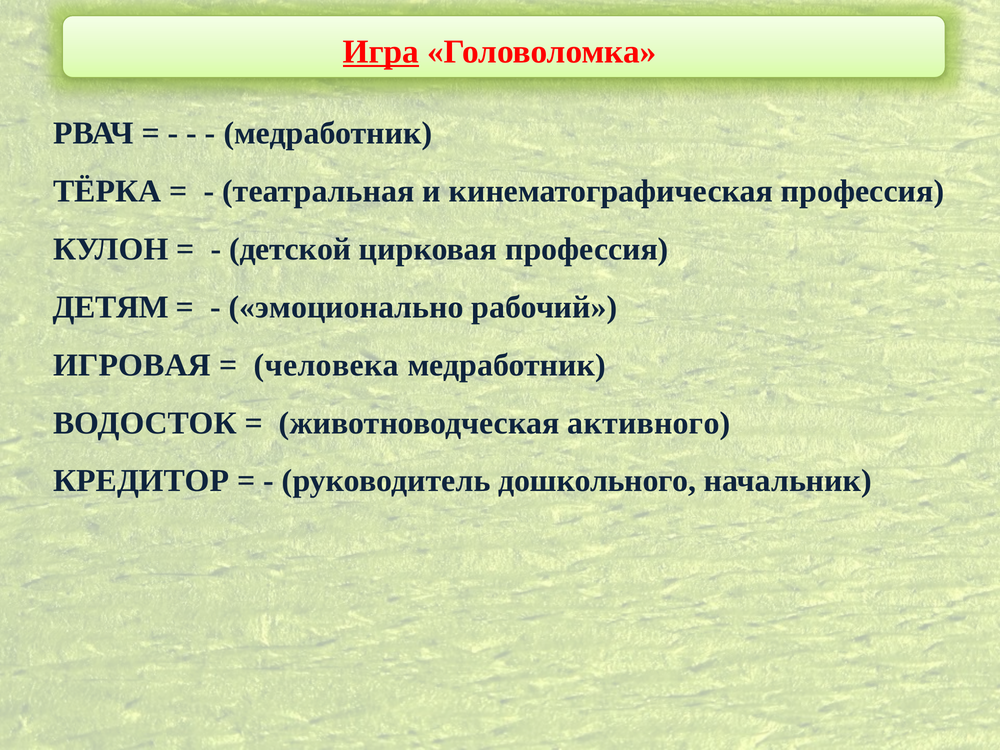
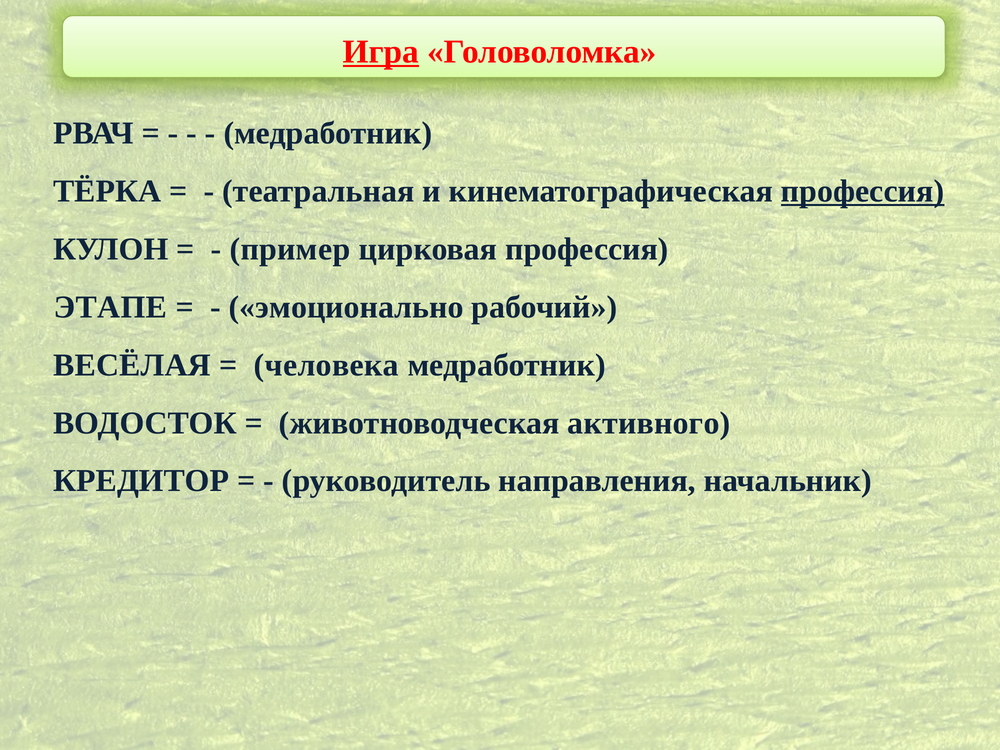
профессия underline: none -> present (863, 191)
детской: детской -> пример (290, 249)
ДЕТЯМ: ДЕТЯМ -> ЭТАПЕ (110, 307)
ИГРОВАЯ: ИГРОВАЯ -> ВЕСЁЛАЯ (132, 365)
дошкольного: дошкольного -> направления (597, 481)
